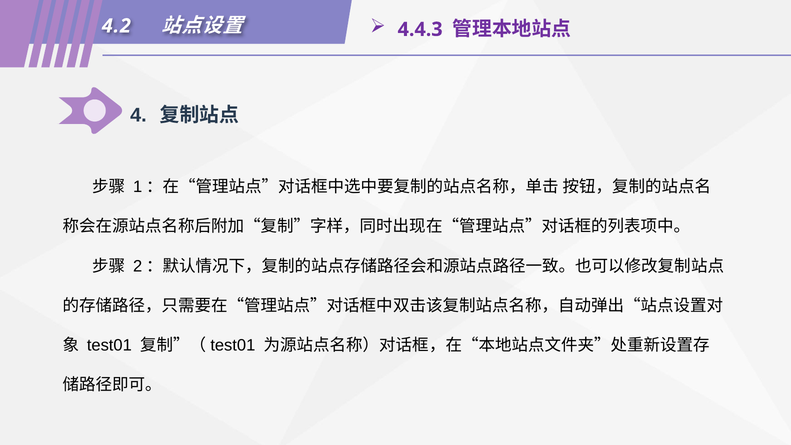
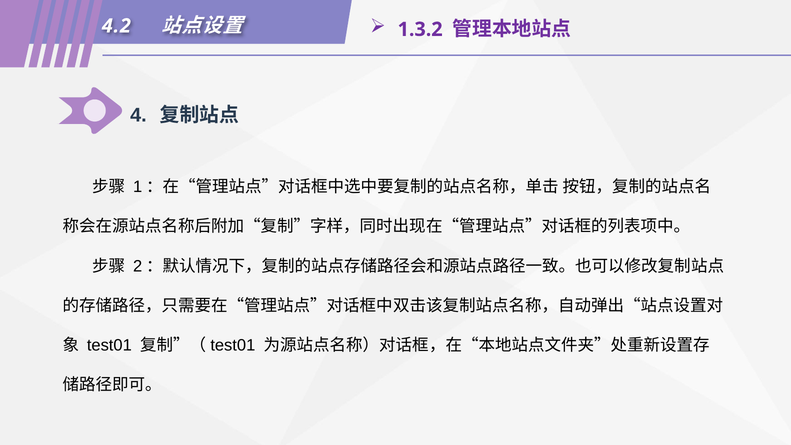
4.4.3: 4.4.3 -> 1.3.2 (420, 29)
